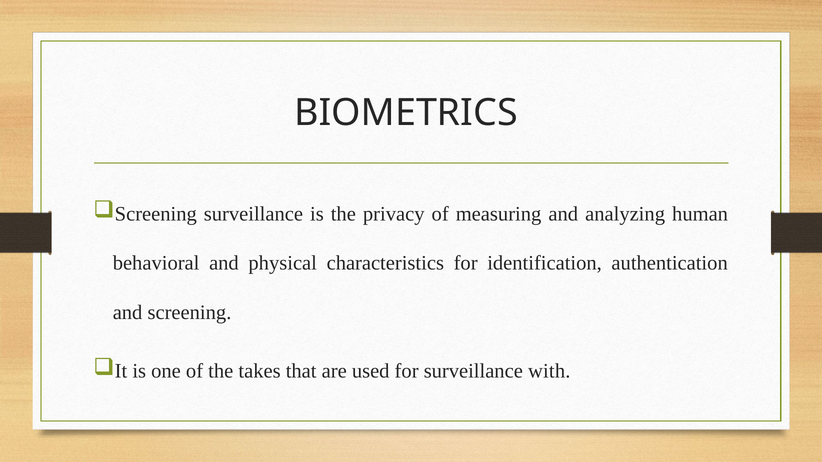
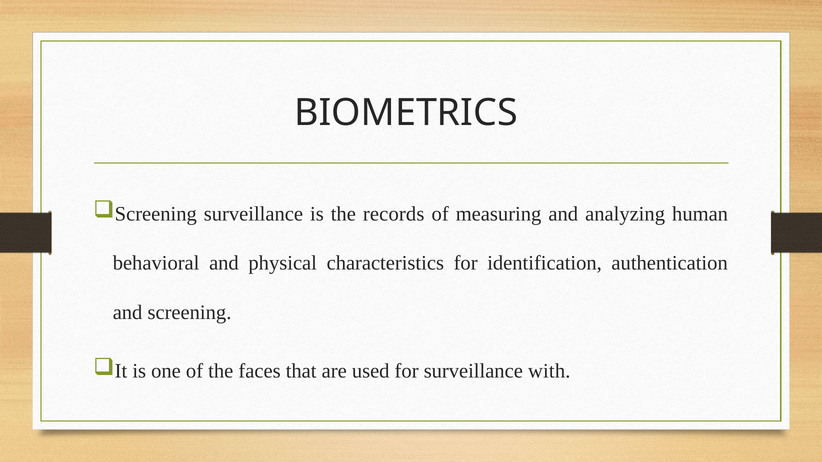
privacy: privacy -> records (394, 214)
takes: takes -> faces (260, 371)
